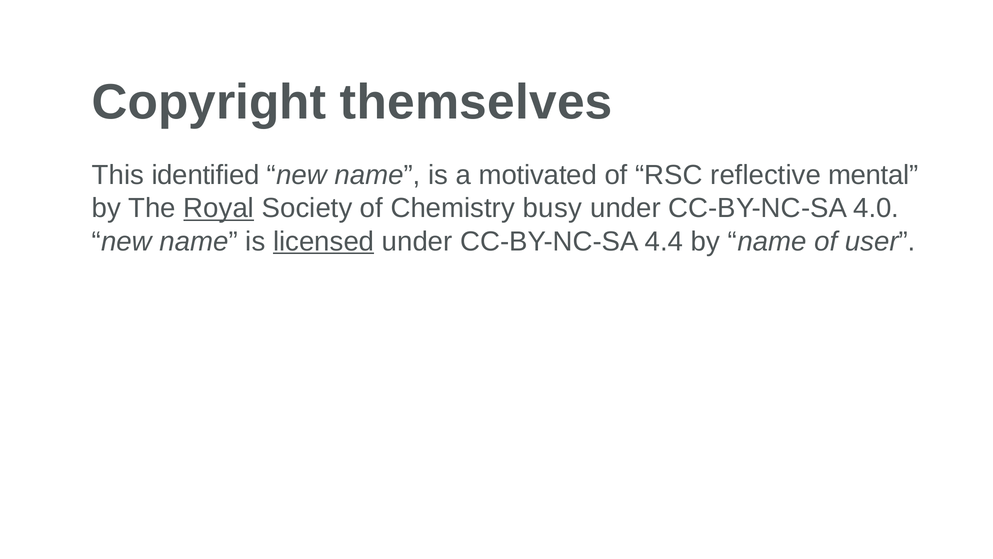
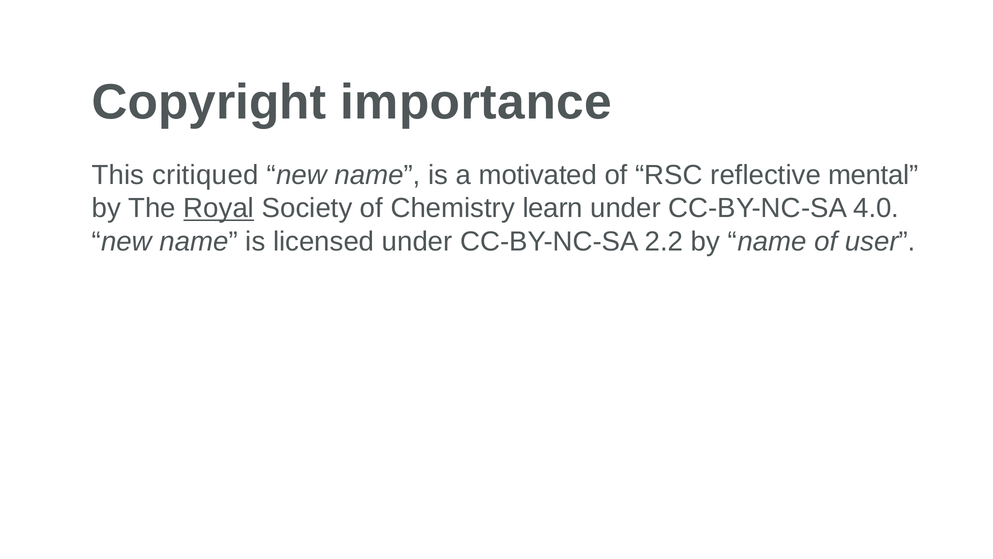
themselves: themselves -> importance (476, 103)
identified: identified -> critiqued (205, 175)
busy: busy -> learn (553, 208)
licensed underline: present -> none (324, 241)
4.4: 4.4 -> 2.2 (664, 241)
